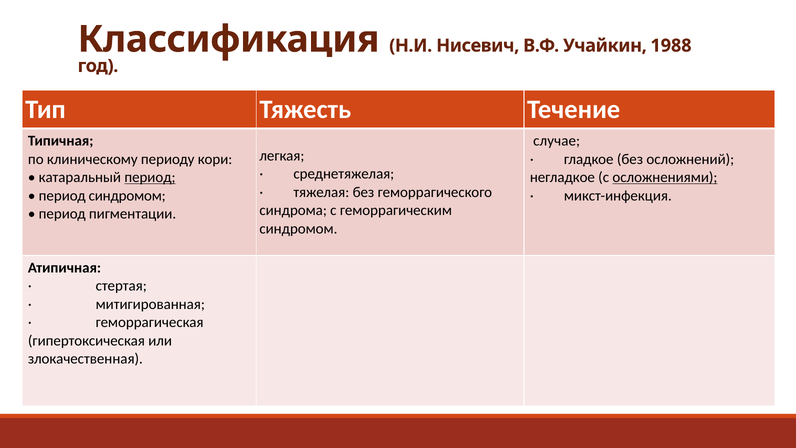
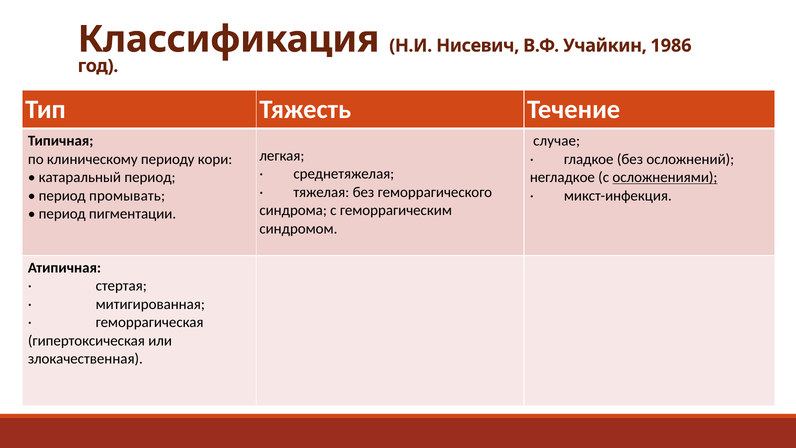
1988: 1988 -> 1986 (671, 46)
период underline: present -> none (150, 177)
период синдромом: синдромом -> промывать (127, 195)
